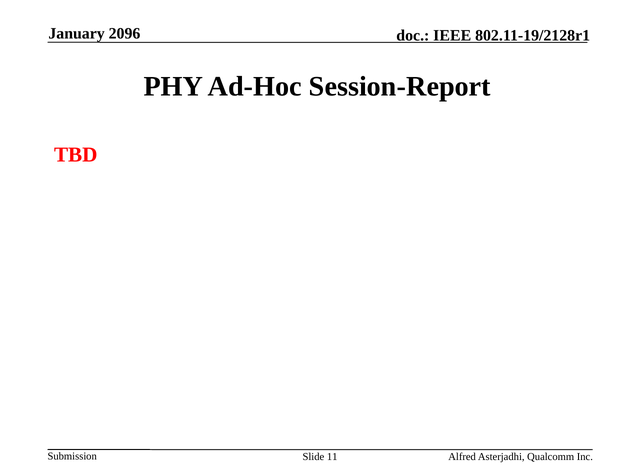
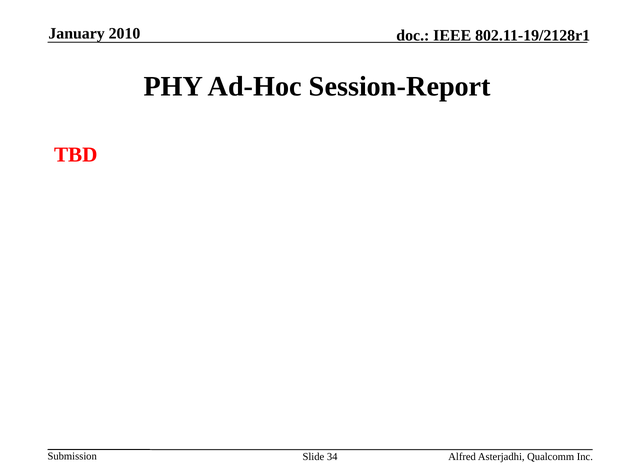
2096: 2096 -> 2010 (125, 34)
11: 11 -> 34 (332, 457)
